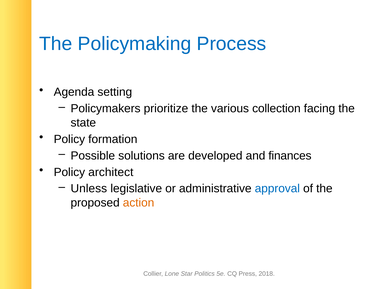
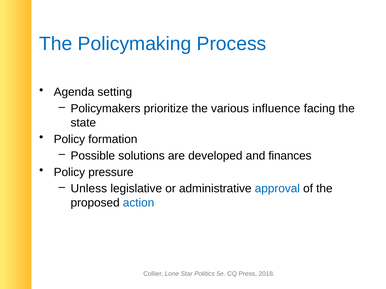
collection: collection -> influence (276, 109)
architect: architect -> pressure (111, 172)
action colour: orange -> blue (139, 203)
